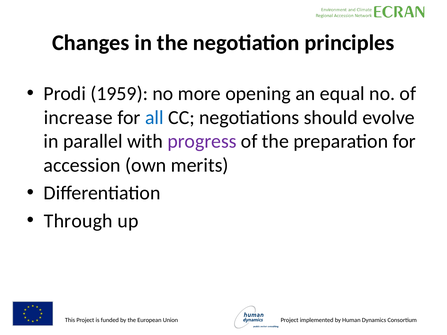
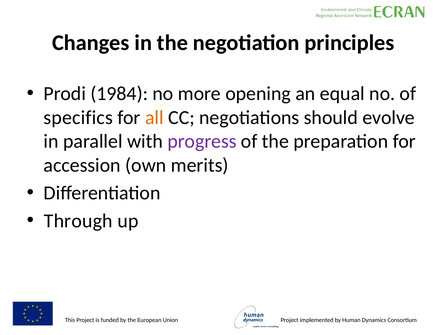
1959: 1959 -> 1984 (119, 94)
increase: increase -> specifics (78, 118)
all colour: blue -> orange (154, 118)
